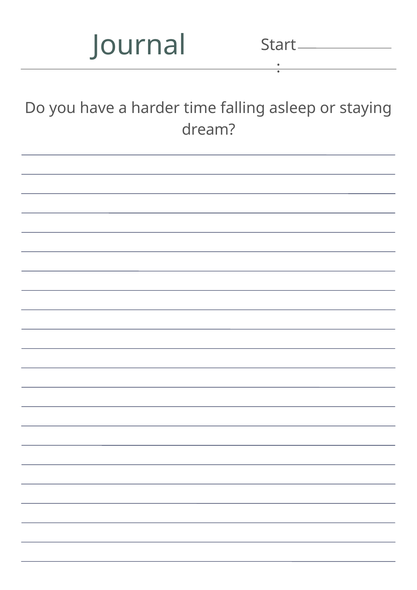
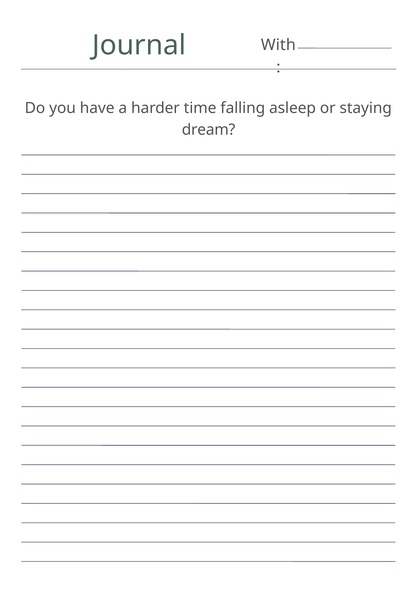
Start: Start -> With (278, 45)
